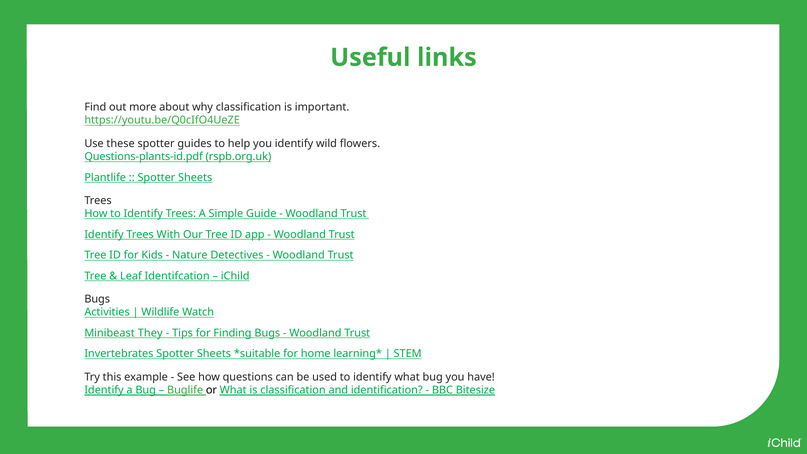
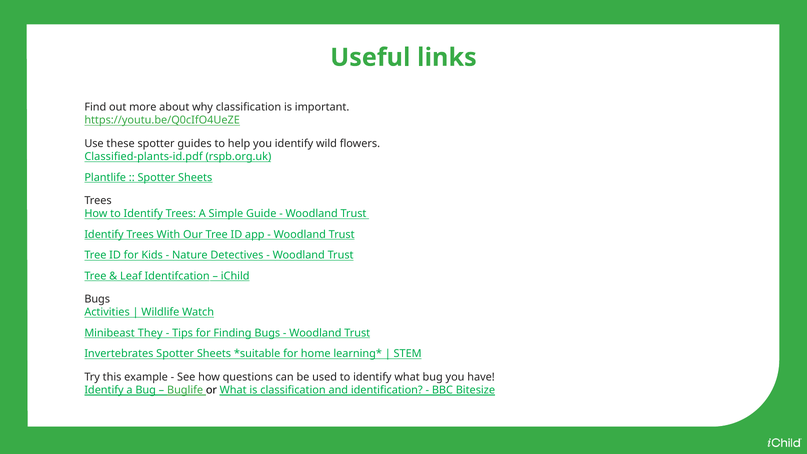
Questions-plants-id.pdf: Questions-plants-id.pdf -> Classified-plants-id.pdf (144, 157)
